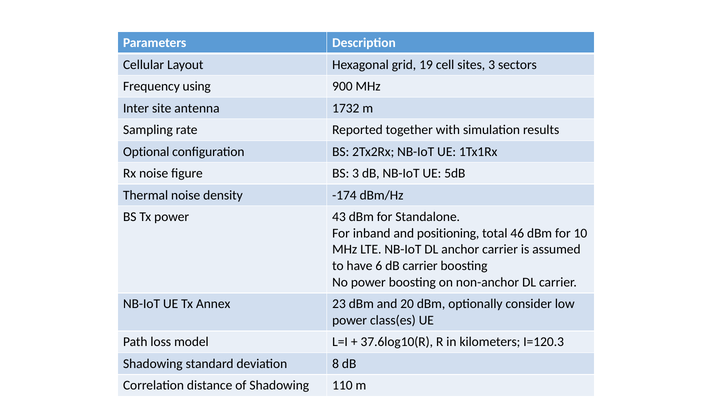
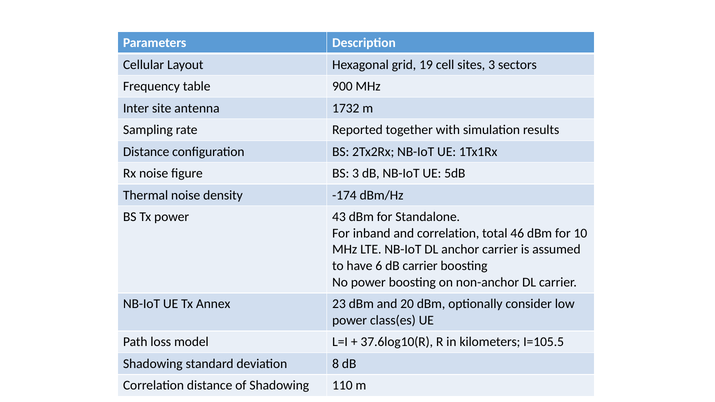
using: using -> table (197, 86)
Optional: Optional -> Distance (146, 152)
and positioning: positioning -> correlation (448, 233)
I=120.3: I=120.3 -> I=105.5 (544, 342)
